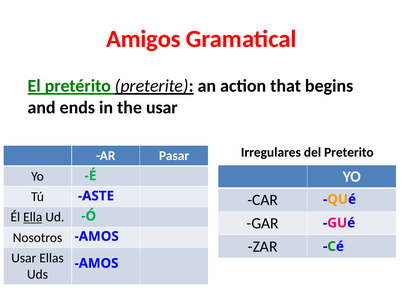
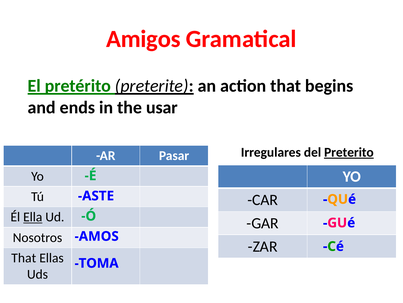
Preterito underline: none -> present (349, 152)
Usar: Usar -> That (24, 257)
AMOS: AMOS -> TOMA (97, 263)
